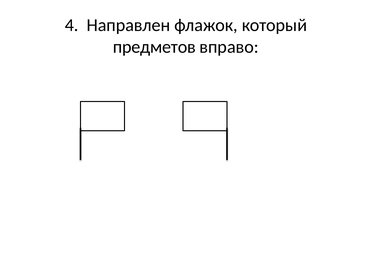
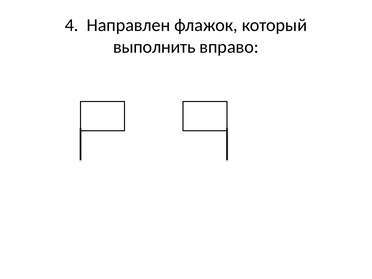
предметов: предметов -> выполнить (154, 47)
